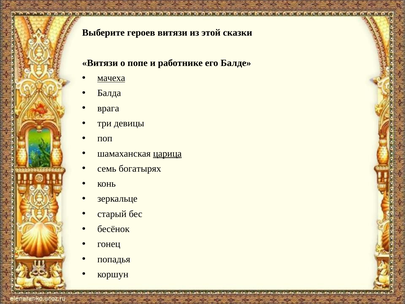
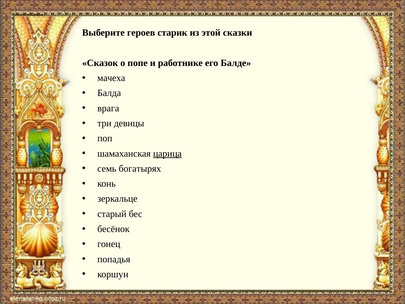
героев витязи: витязи -> старик (172, 33)
Витязи: Витязи -> Сказок (100, 63)
мачеха underline: present -> none (111, 78)
